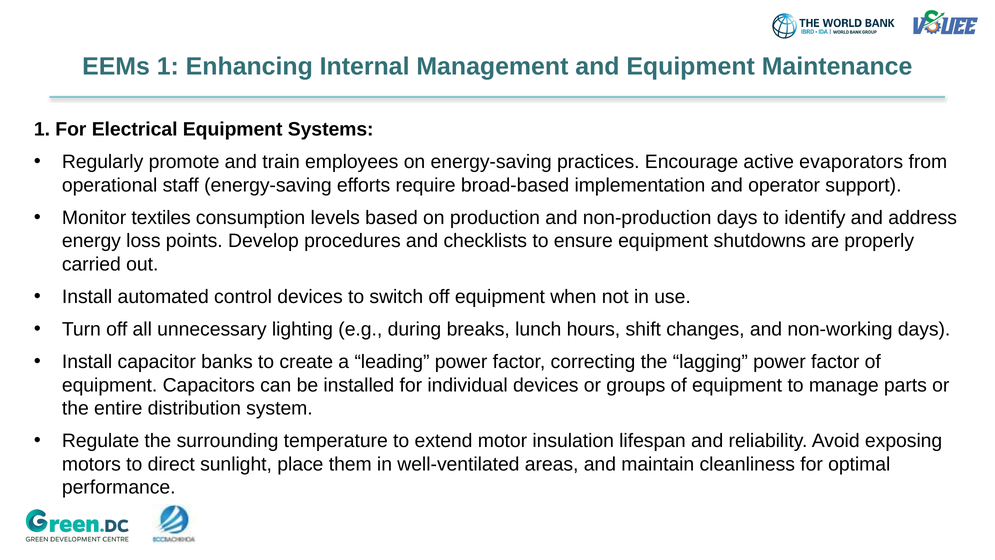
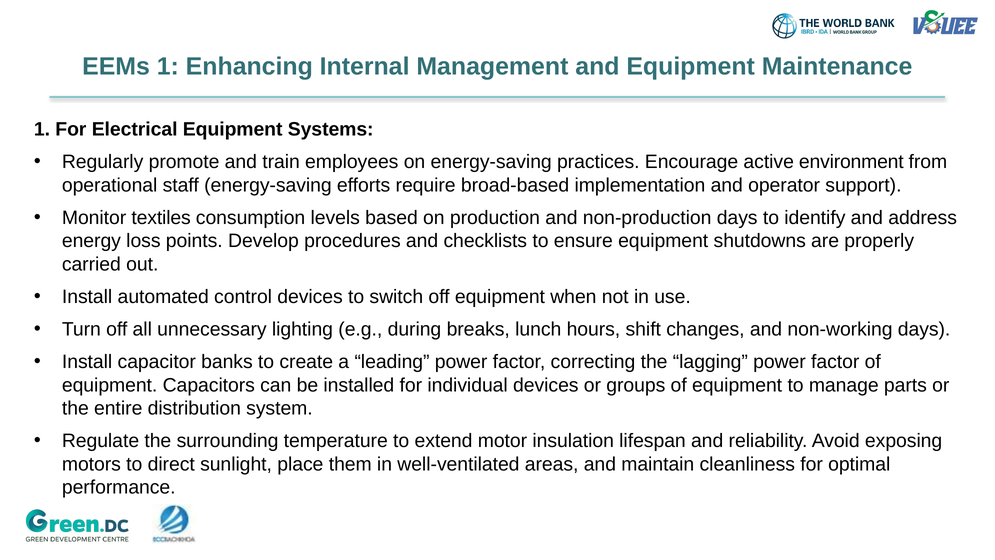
evaporators: evaporators -> environment (851, 162)
